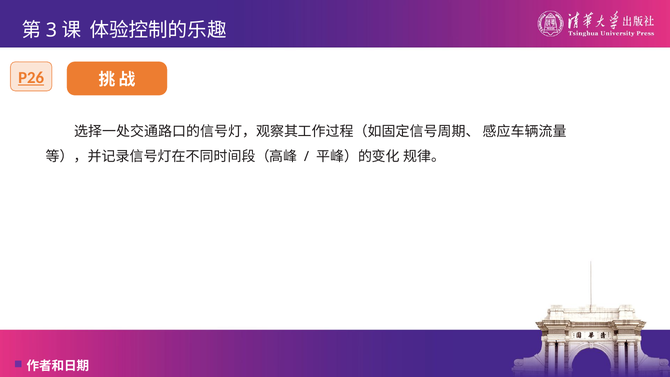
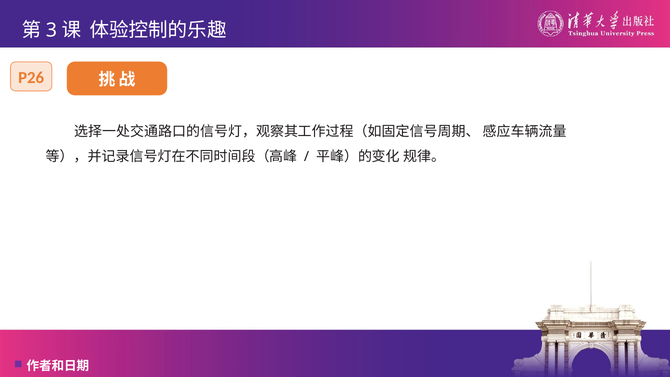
P26 underline: present -> none (31, 78)
